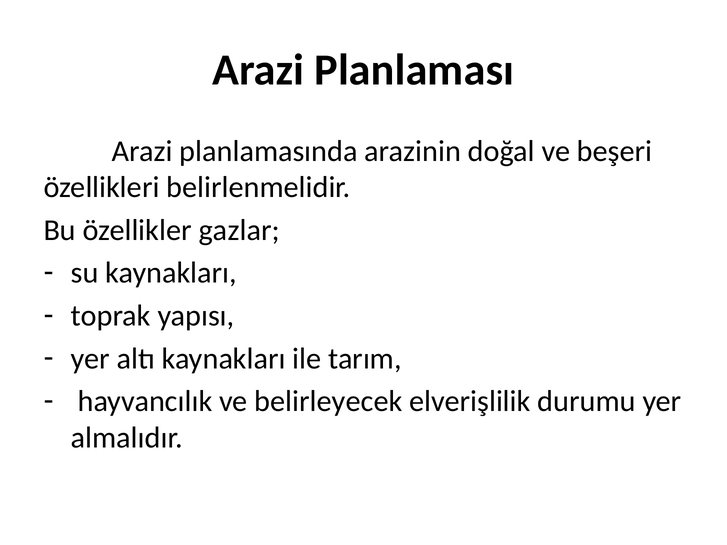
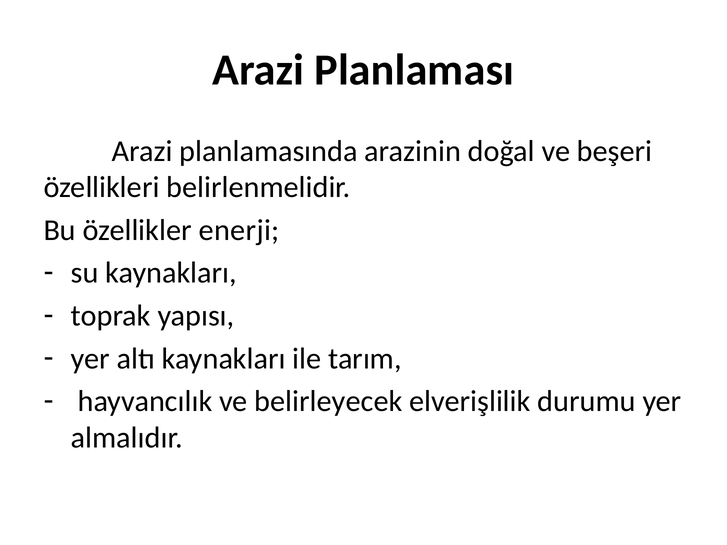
gazlar: gazlar -> enerji (239, 230)
